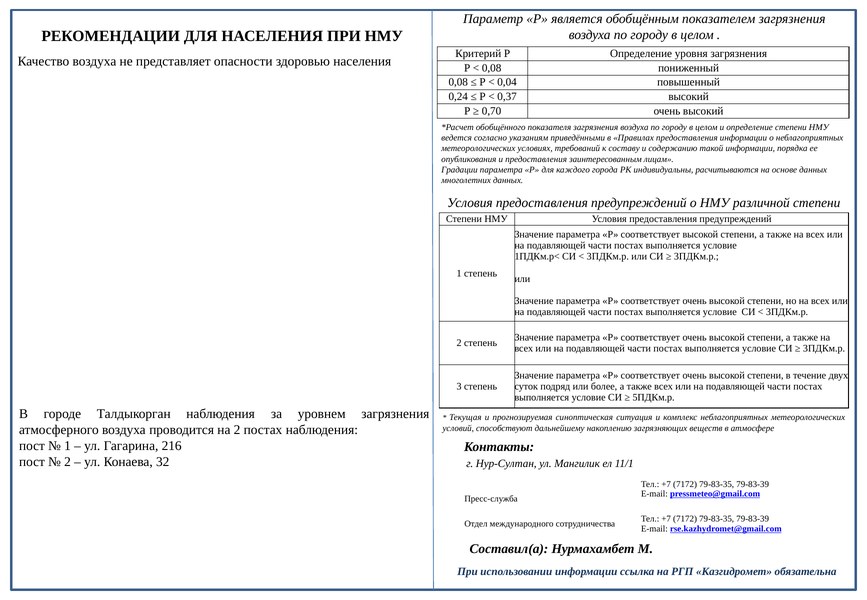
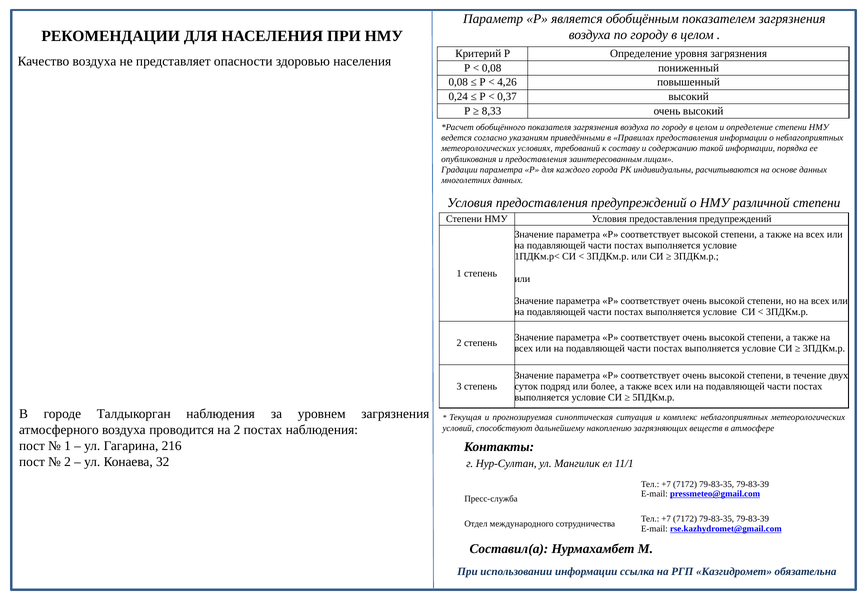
0,04: 0,04 -> 4,26 (507, 82)
0,70: 0,70 -> 8,33 (492, 111)
